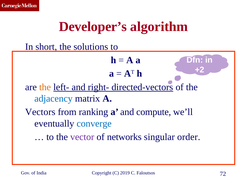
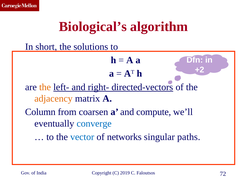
Developer’s: Developer’s -> Biological’s (93, 27)
adjacency colour: blue -> orange (54, 99)
Vectors: Vectors -> Column (40, 112)
ranking: ranking -> coarsen (93, 112)
vector colour: purple -> blue (82, 137)
order: order -> paths (189, 137)
